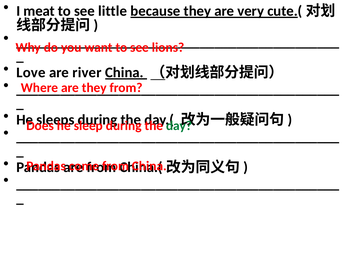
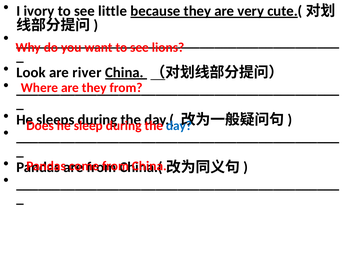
meat: meat -> ivory (39, 11)
Love: Love -> Look (31, 73)
day colour: green -> blue (179, 126)
